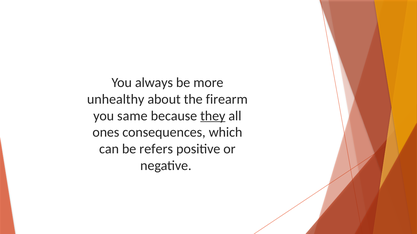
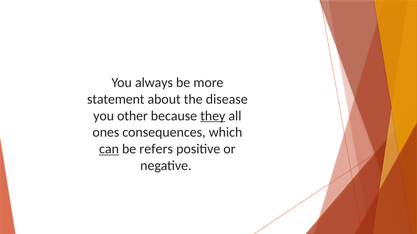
unhealthy: unhealthy -> statement (116, 99)
firearm: firearm -> disease (227, 99)
same: same -> other (132, 116)
can underline: none -> present (109, 149)
